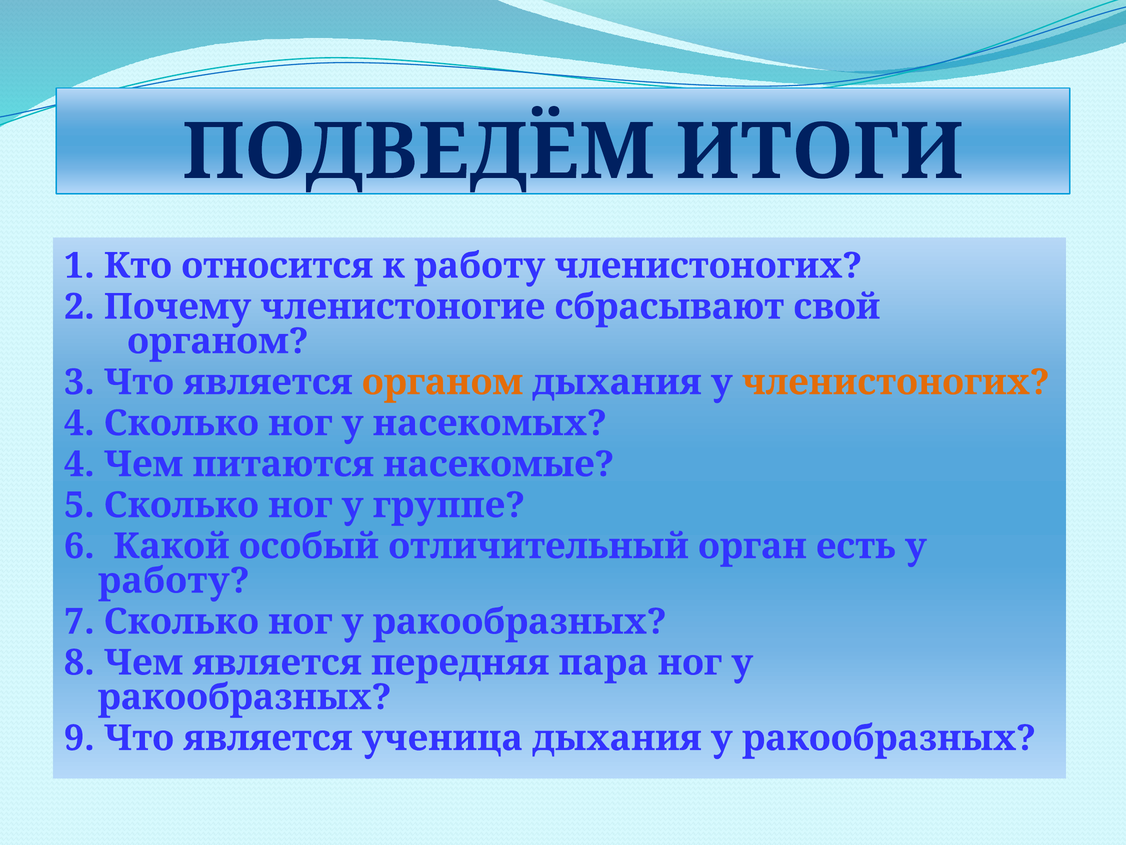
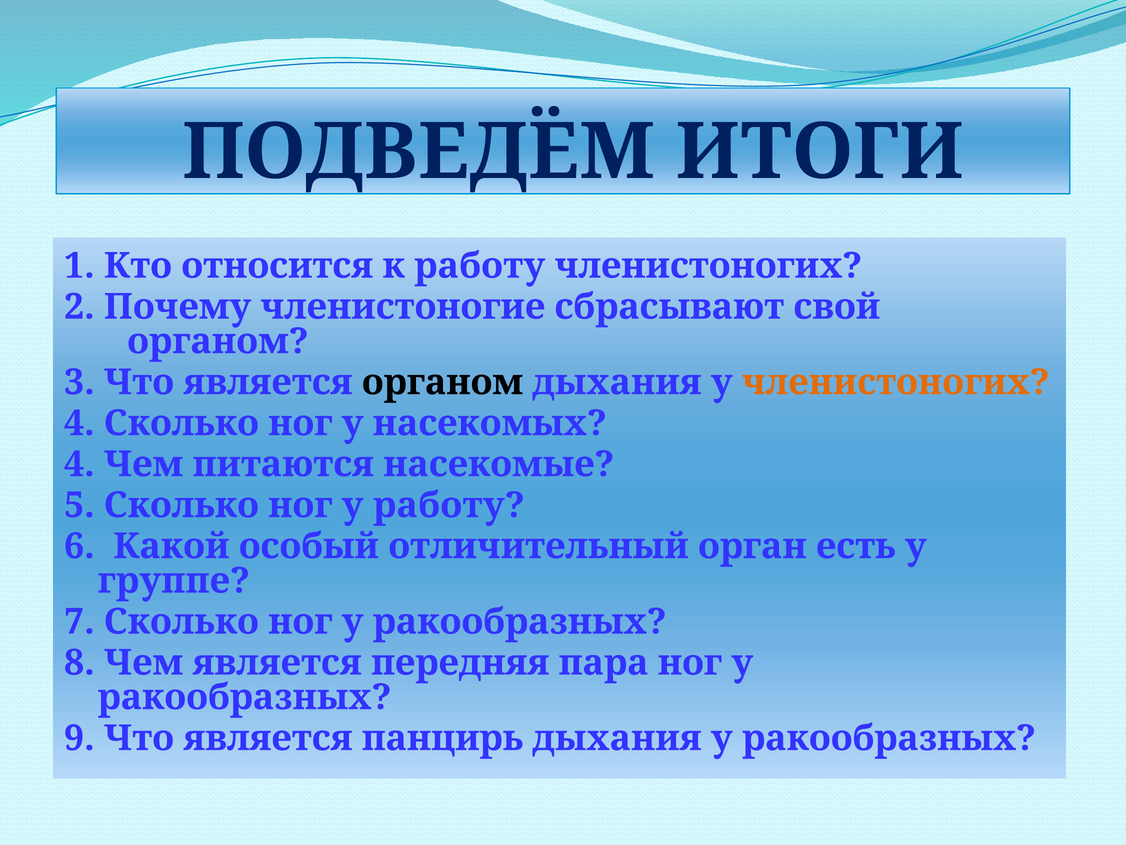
органом colour: orange -> black (442, 382)
у группе: группе -> работу (449, 505)
работу: работу -> группе (174, 580)
ученица: ученица -> панцирь (443, 738)
